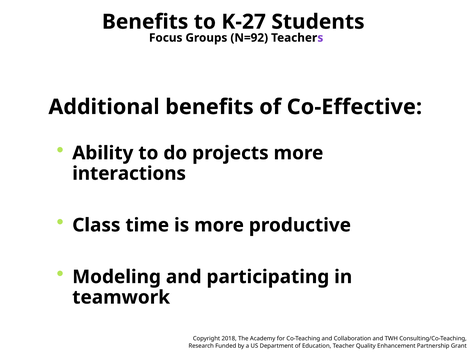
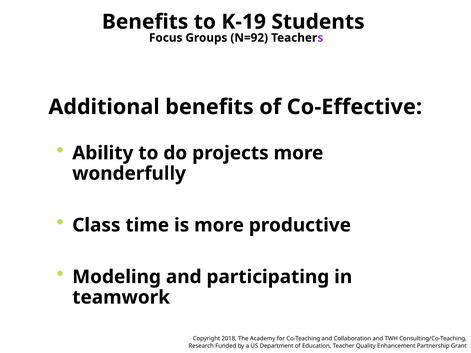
K-27: K-27 -> K-19 (244, 22)
interactions: interactions -> wonderfully (129, 174)
